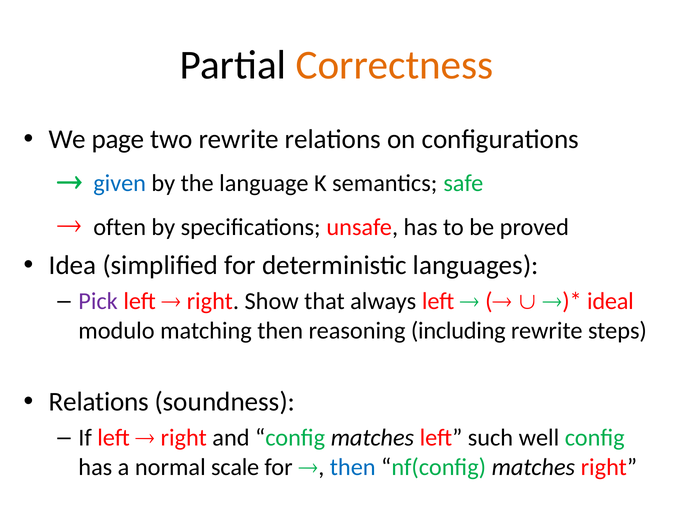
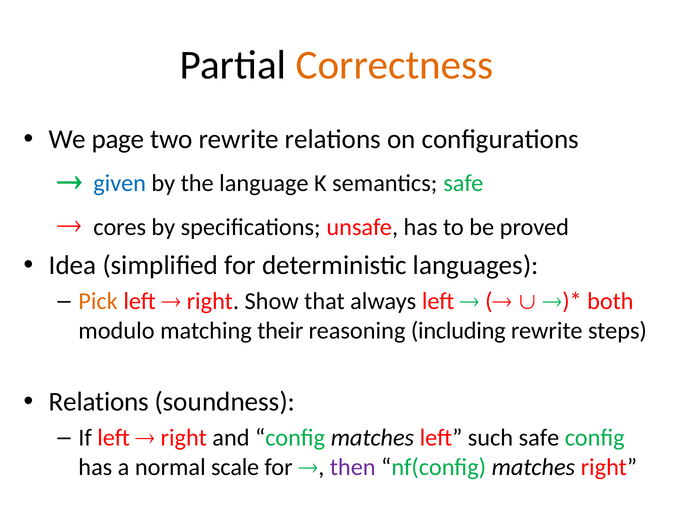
often: often -> cores (120, 227)
Pick colour: purple -> orange (98, 302)
ideal: ideal -> both (610, 302)
matching then: then -> their (280, 331)
such well: well -> safe (539, 438)
then colour: blue -> purple (353, 468)
